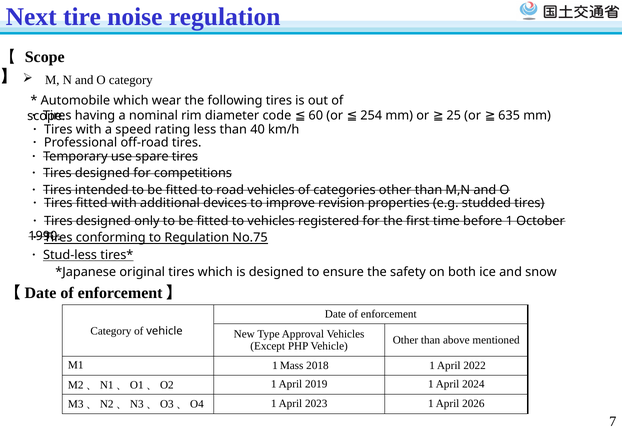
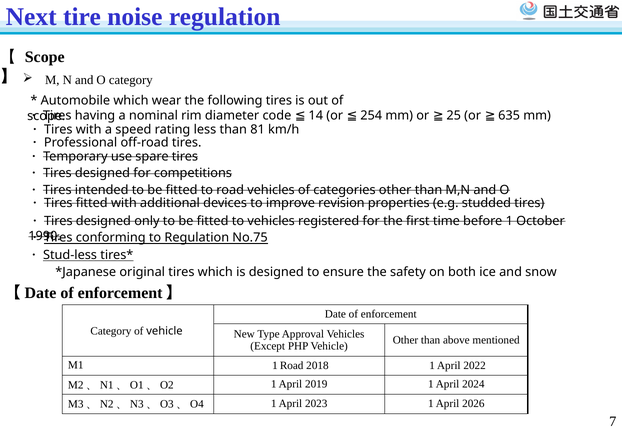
60: 60 -> 14 (316, 116)
40: 40 -> 81 (258, 130)
1 Mass: Mass -> Road (292, 366)
